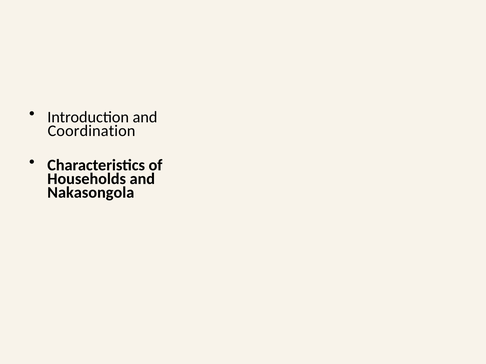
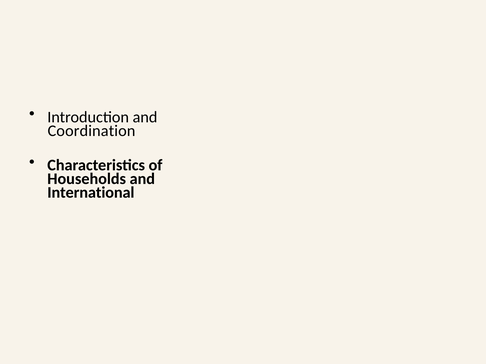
Nakasongola: Nakasongola -> International (91, 193)
